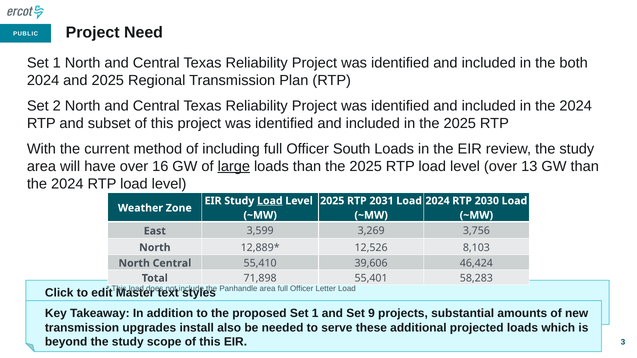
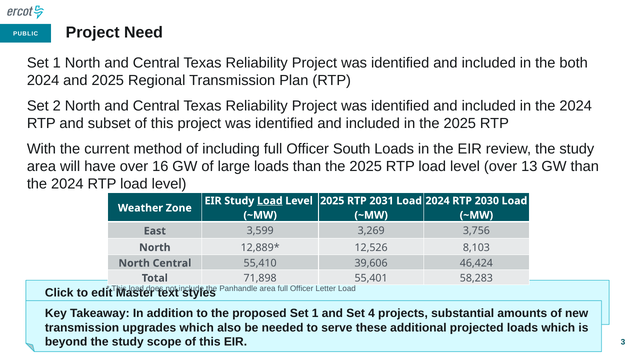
large underline: present -> none (234, 166)
9: 9 -> 4 (371, 314)
upgrades install: install -> which (197, 328)
